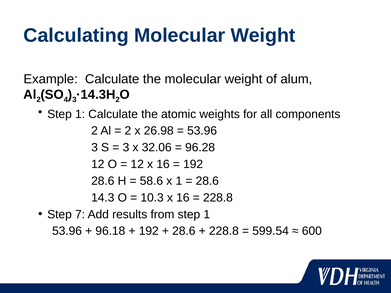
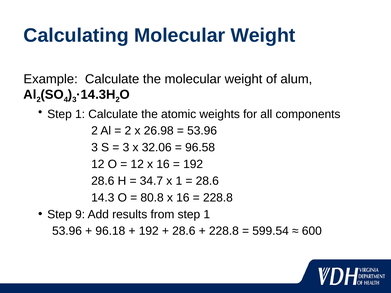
96.28: 96.28 -> 96.58 (200, 148)
58.6: 58.6 -> 34.7 (151, 181)
10.3: 10.3 -> 80.8 (152, 198)
7: 7 -> 9 (80, 215)
